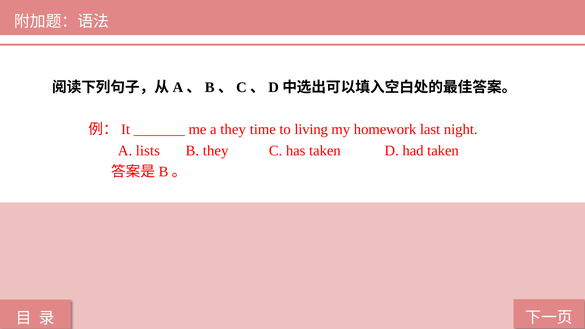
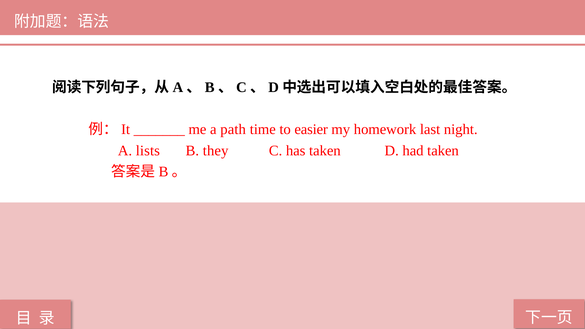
a they: they -> path (233, 130)
living: living -> easier (311, 130)
